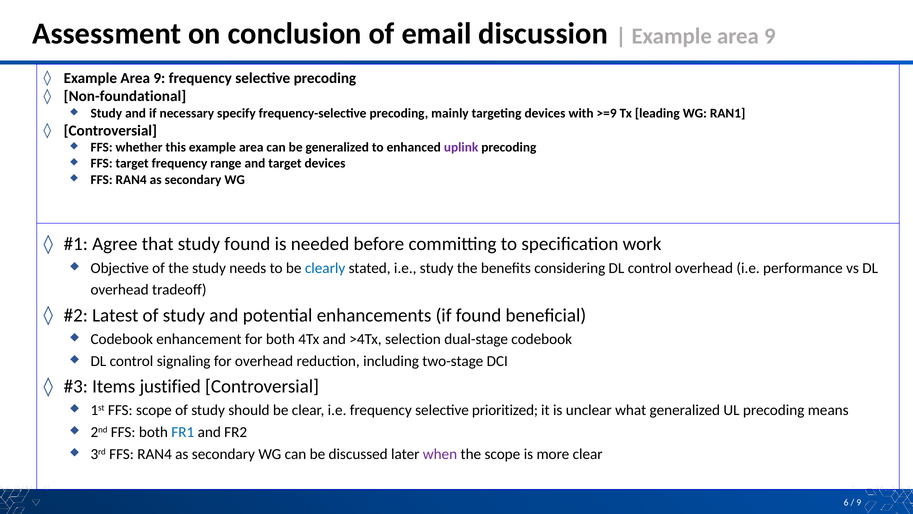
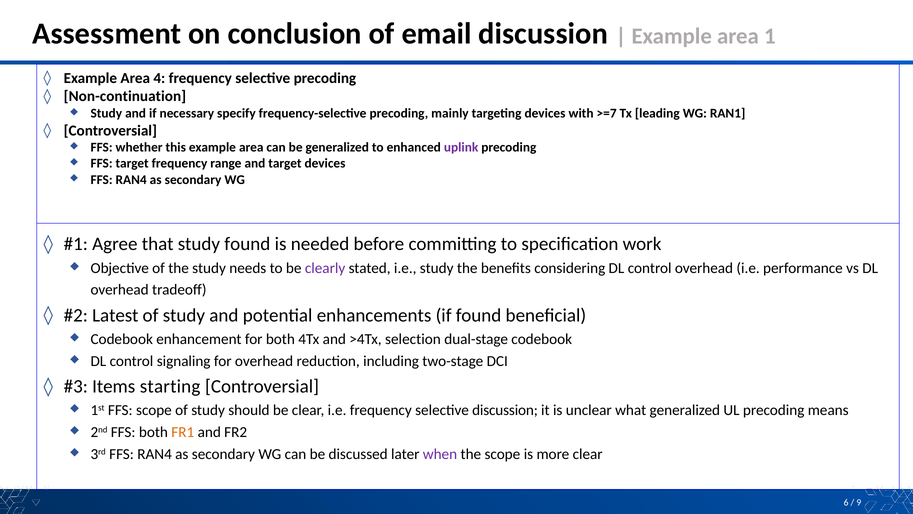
9: 9 -> 1 (770, 36)
9: 9 -> 4 (159, 78)
Non-foundational: Non-foundational -> Non-continuation (125, 96)
>=9: >=9 -> >=7 (607, 113)
clearly colour: blue -> purple (325, 268)
justified: justified -> starting (170, 386)
selective prioritized: prioritized -> discussion (505, 410)
FR1 colour: blue -> orange (183, 432)
